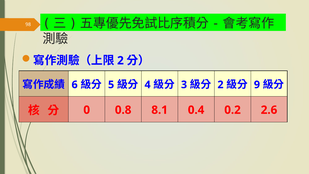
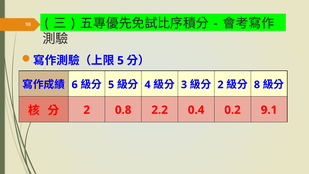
2: 2 -> 5 (120, 60)
9: 9 -> 8 (257, 85)
0: 0 -> 2 (87, 110)
8.1: 8.1 -> 2.2 (160, 110)
2.6: 2.6 -> 9.1 (269, 110)
